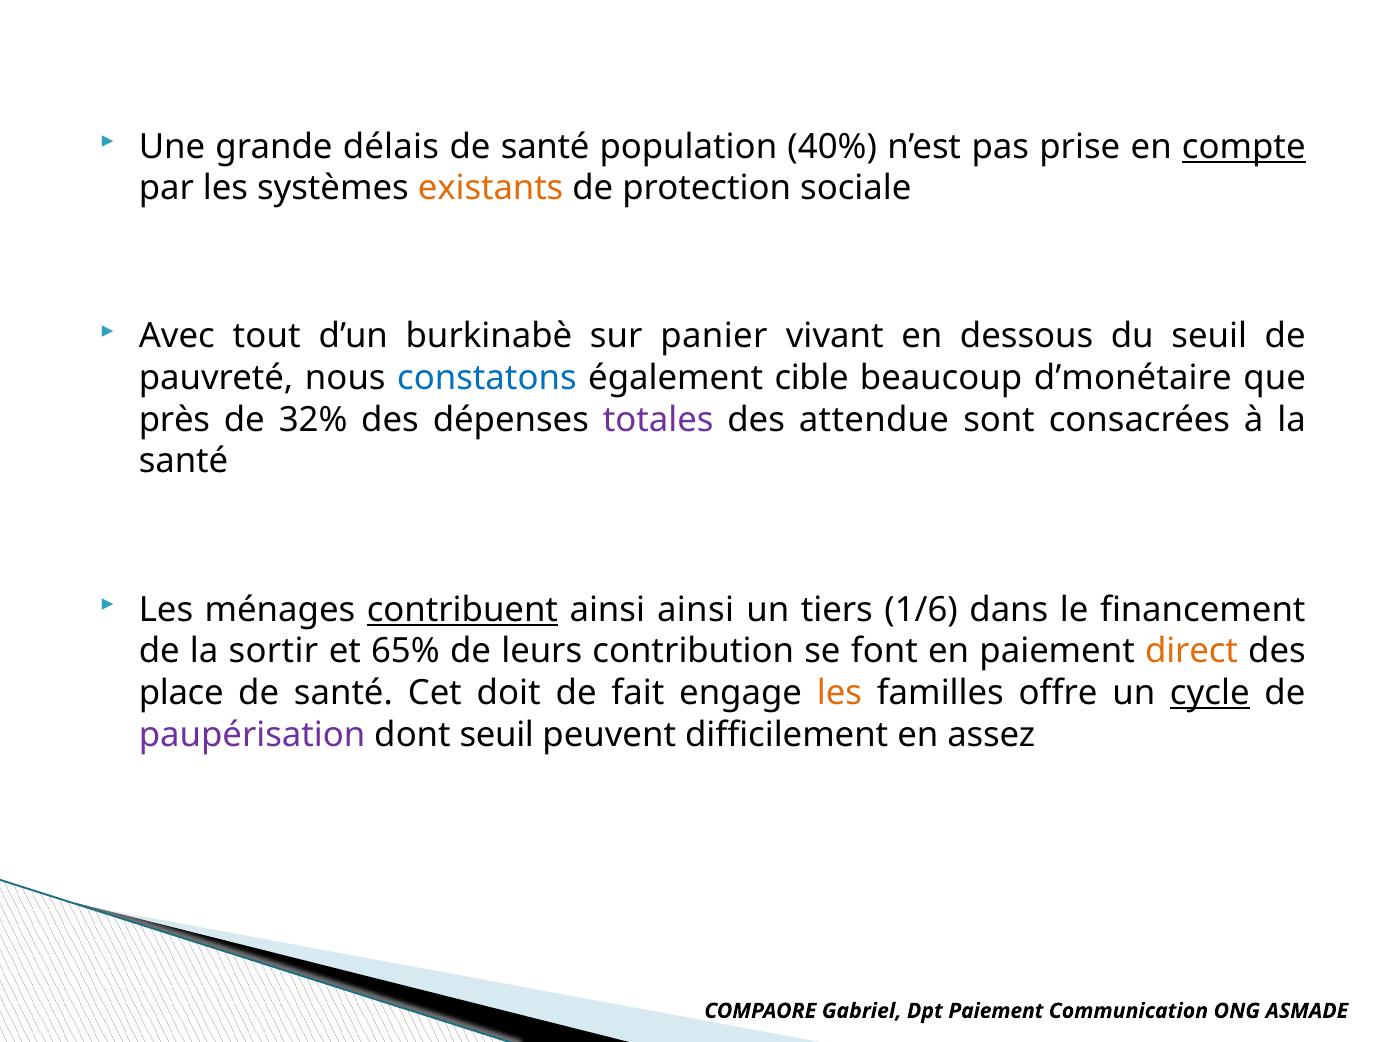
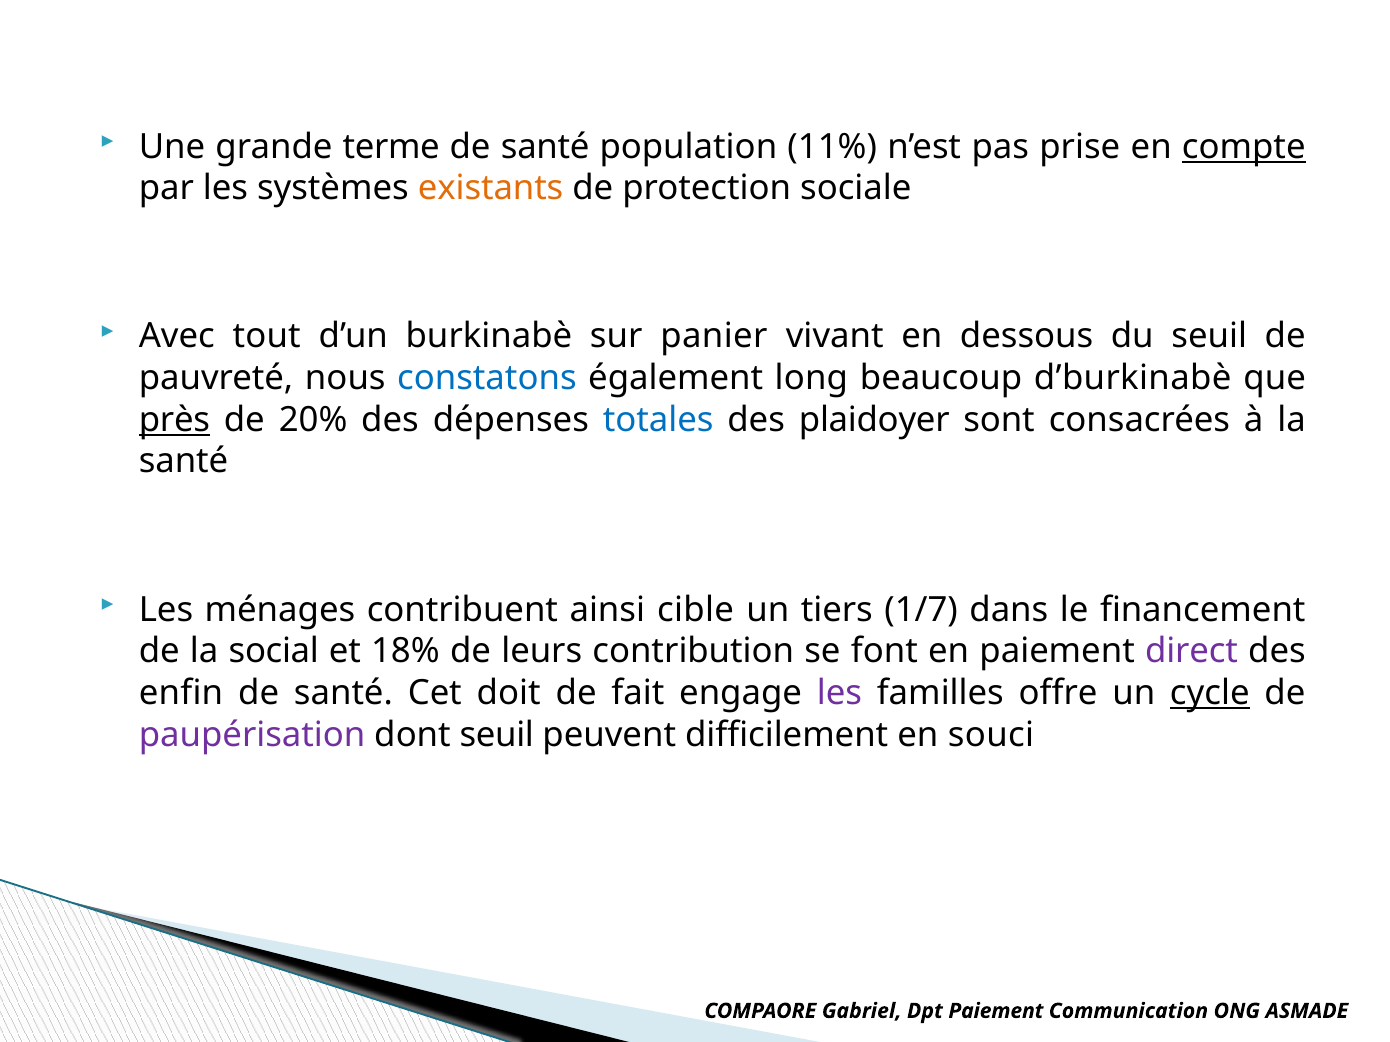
délais: délais -> terme (391, 147)
40%: 40% -> 11% (832, 147)
cible: cible -> long (811, 378)
d’monétaire: d’monétaire -> d’burkinabè (1133, 378)
près underline: none -> present (174, 420)
32%: 32% -> 20% (313, 420)
totales colour: purple -> blue (658, 420)
attendue: attendue -> plaidoyer (874, 420)
contribuent underline: present -> none (462, 610)
ainsi ainsi: ainsi -> cible (696, 610)
1/6: 1/6 -> 1/7 (921, 610)
sortir: sortir -> social (274, 652)
65%: 65% -> 18% (405, 652)
direct colour: orange -> purple (1192, 652)
place: place -> enfin (181, 693)
les colour: orange -> purple (839, 693)
assez: assez -> souci (991, 735)
